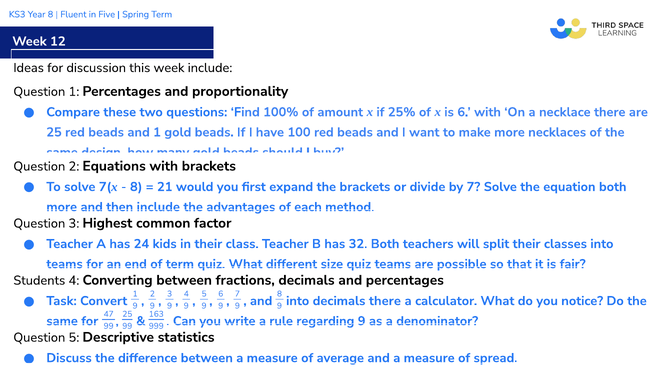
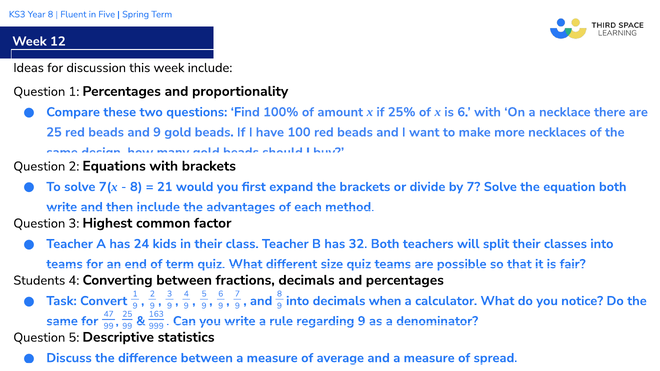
and 1: 1 -> 9 (157, 132)
more: more -> write (62, 207)
decimals there: there -> when (385, 301)
